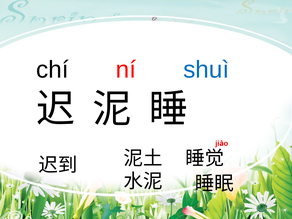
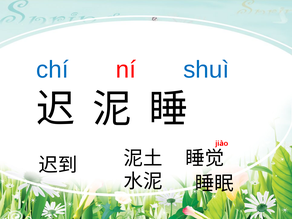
chí colour: black -> blue (52, 70)
